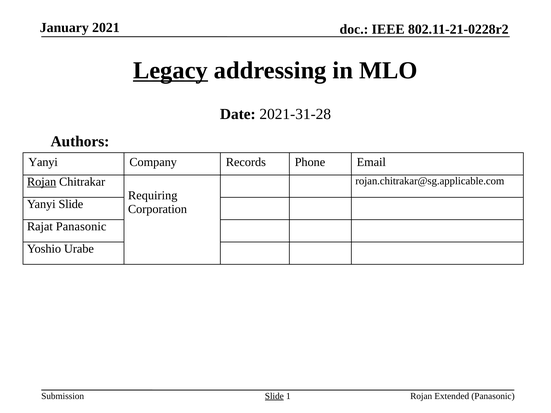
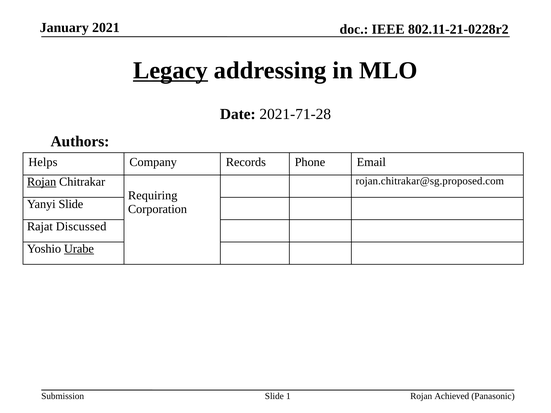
2021-31-28: 2021-31-28 -> 2021-71-28 (295, 114)
Yanyi: Yanyi -> Helps (43, 162)
rojan.chitrakar@sg.applicable.com: rojan.chitrakar@sg.applicable.com -> rojan.chitrakar@sg.proposed.com (430, 181)
Rajat Panasonic: Panasonic -> Discussed (81, 227)
Urabe underline: none -> present (79, 249)
Slide underline: present -> none (274, 396)
Extended: Extended -> Achieved (452, 396)
